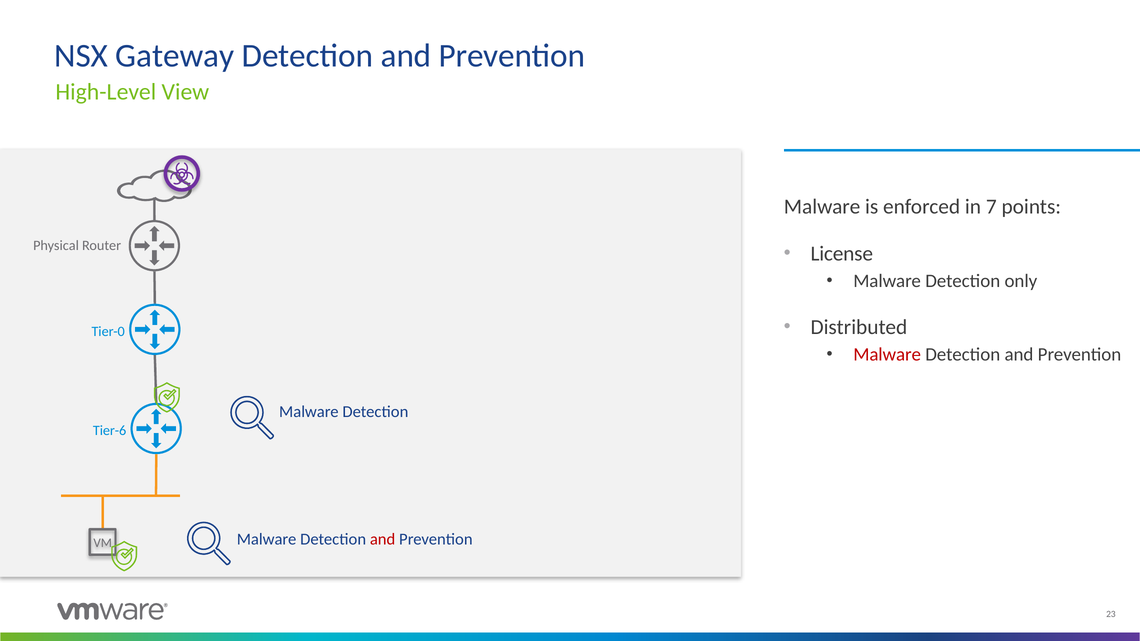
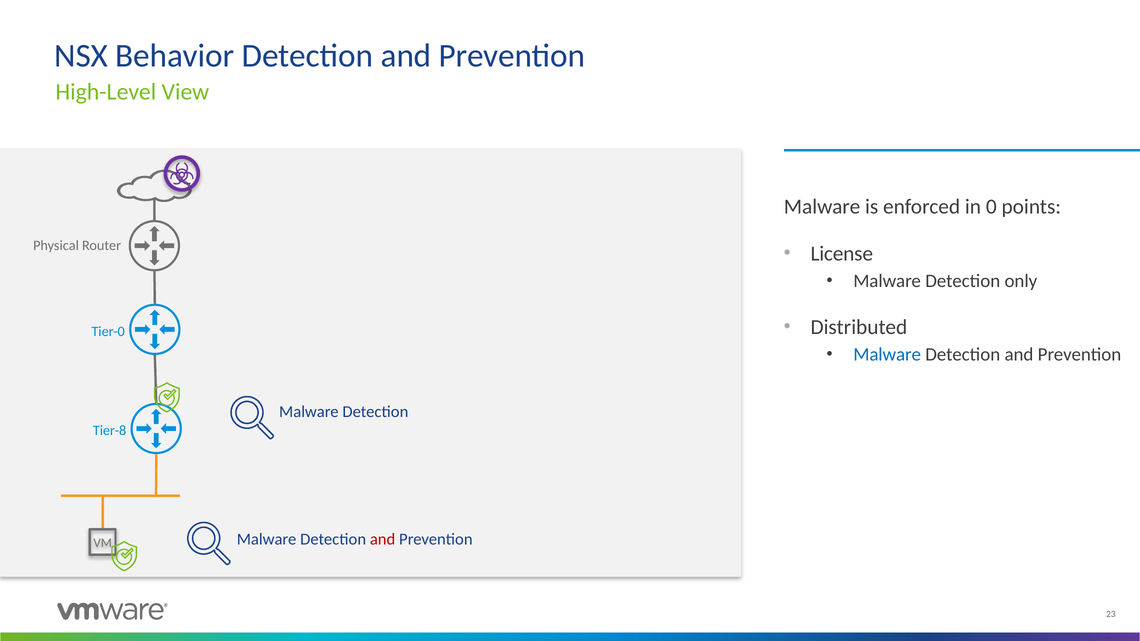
Gateway: Gateway -> Behavior (175, 56)
7: 7 -> 0 (991, 207)
Malware colour: red -> blue (887, 355)
Tier-6: Tier-6 -> Tier-8 (110, 431)
